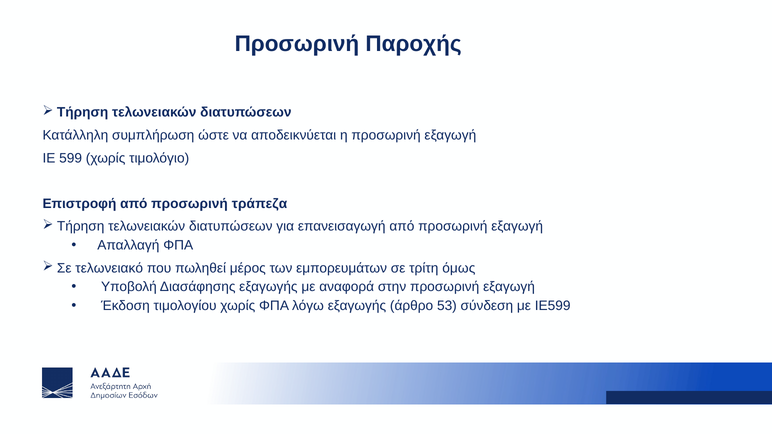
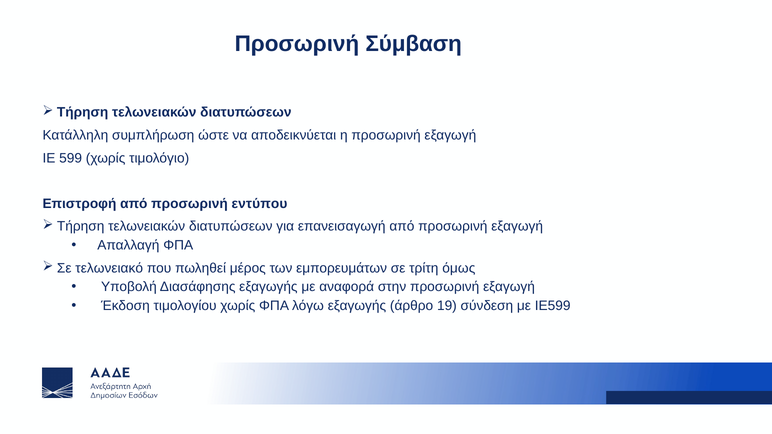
Παροχής: Παροχής -> Σύμβαση (414, 44)
τράπεζα: τράπεζα -> εντύπου (259, 204)
53: 53 -> 19 (447, 306)
